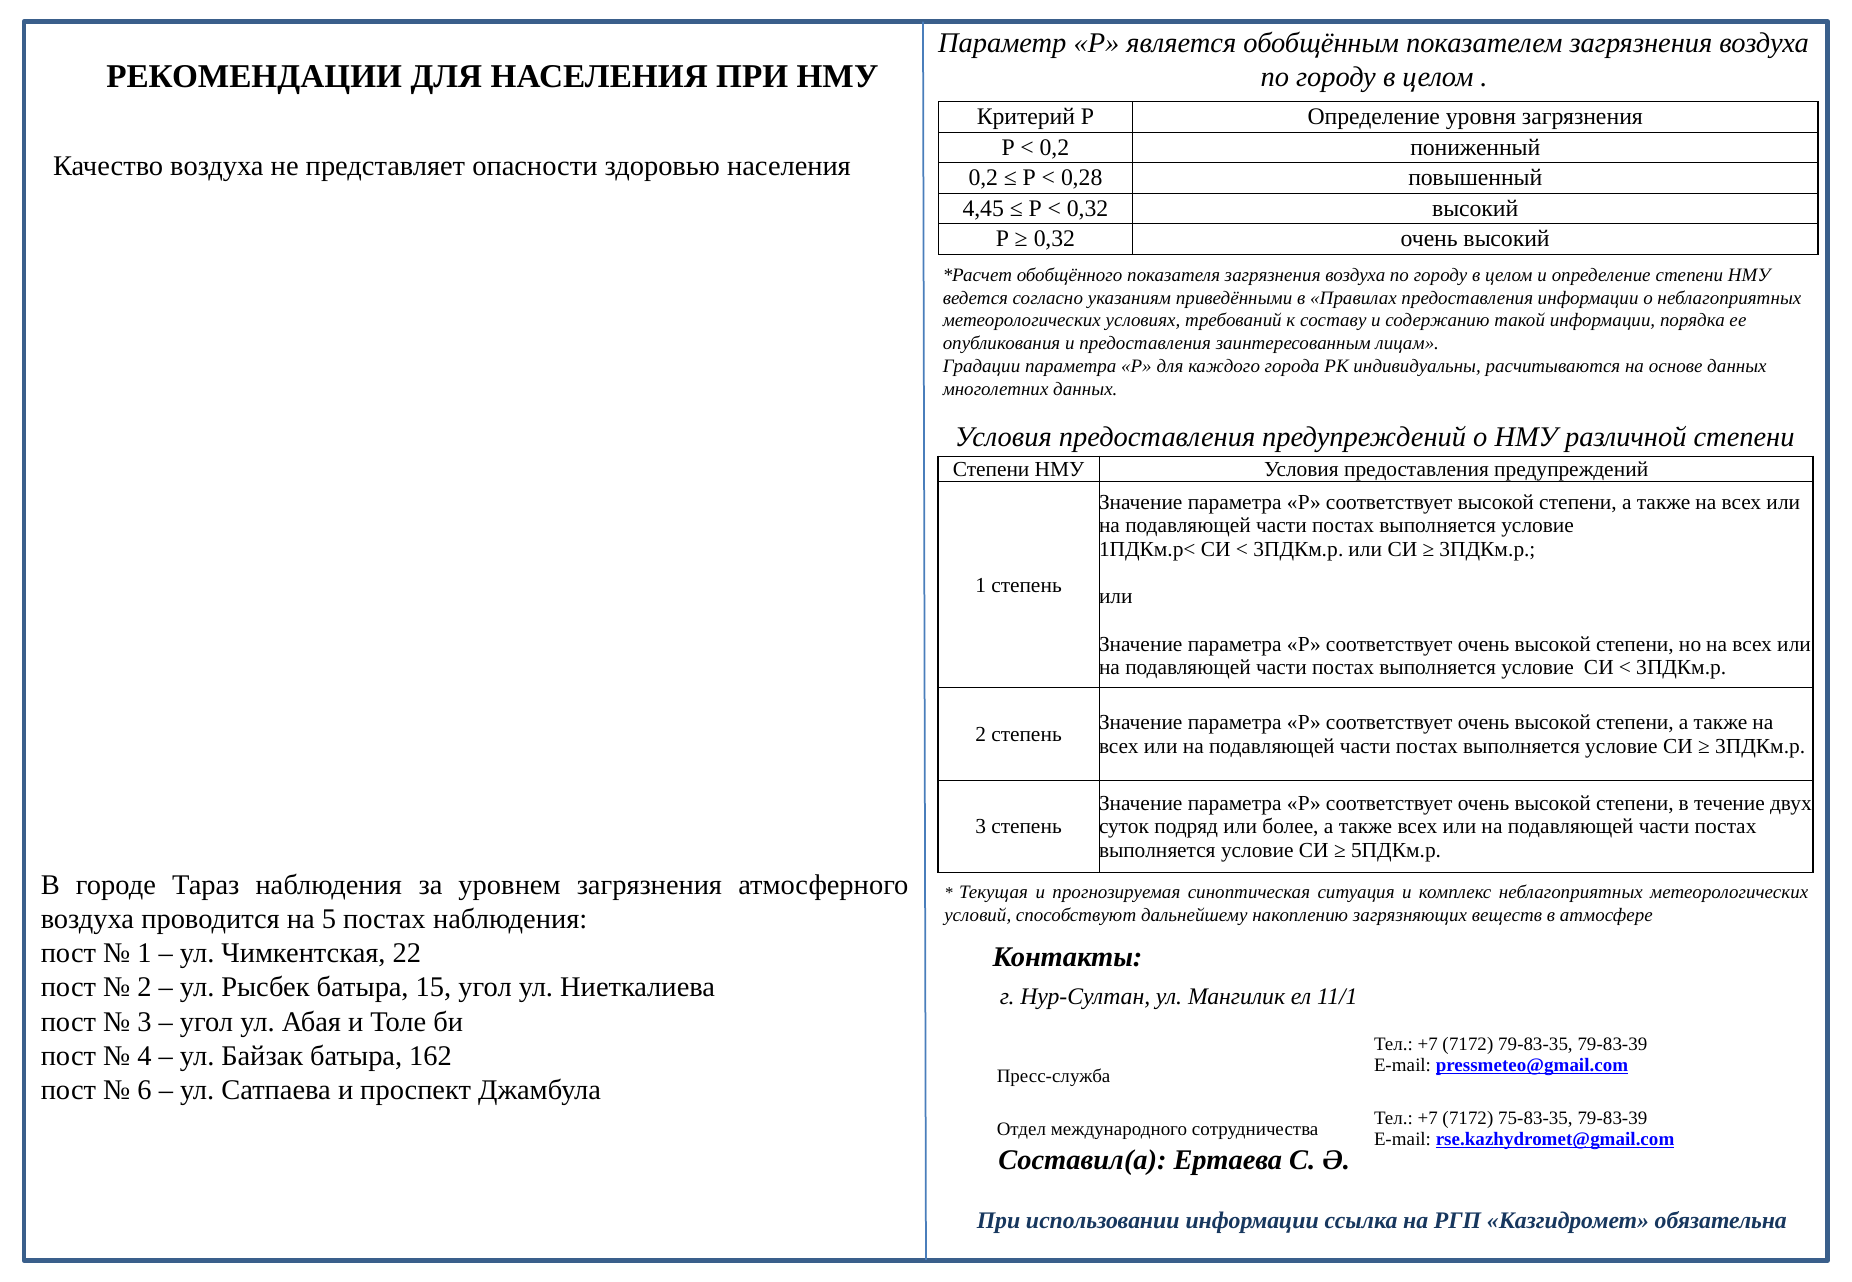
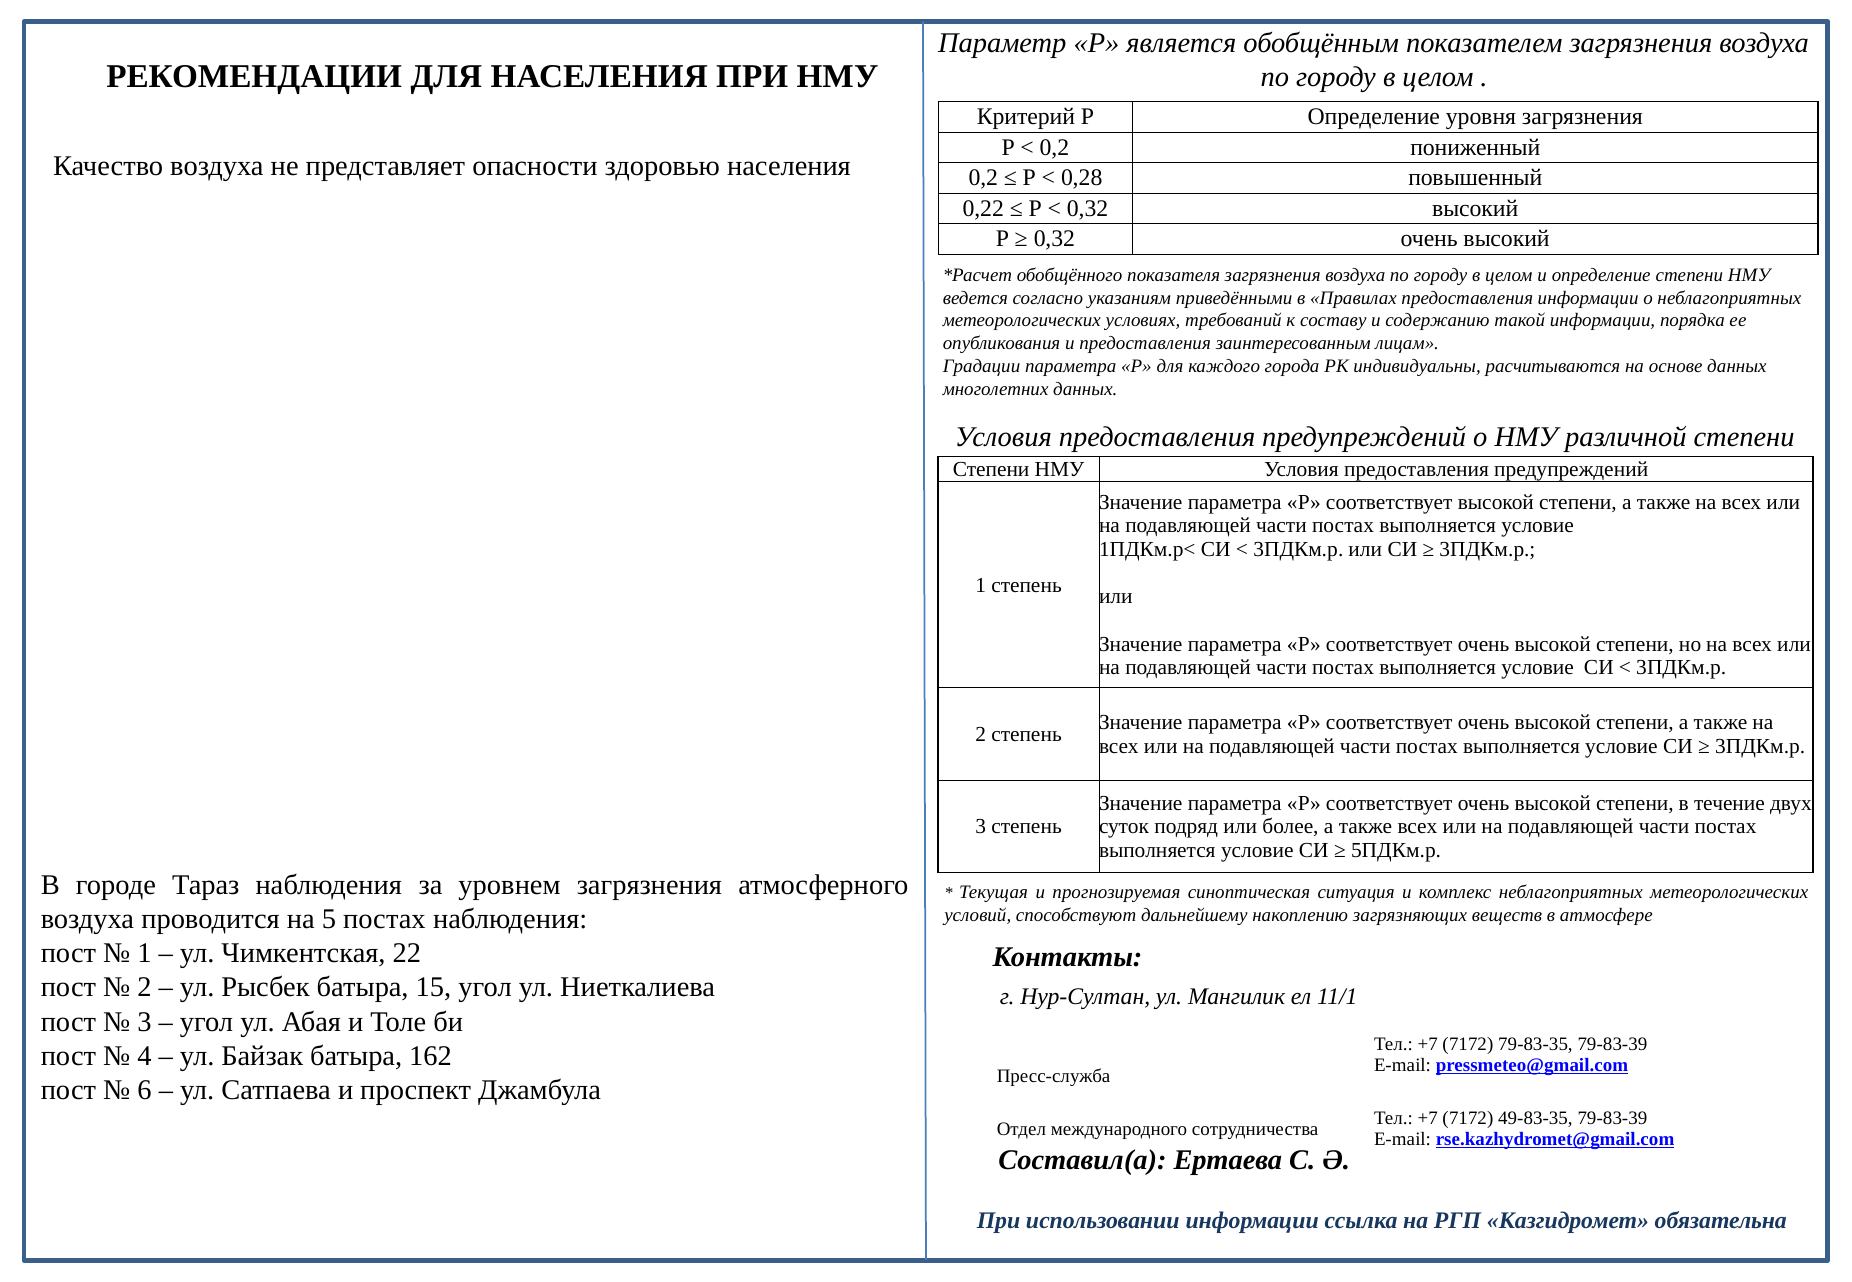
4,45: 4,45 -> 0,22 (983, 208)
75-83-35: 75-83-35 -> 49-83-35 (1535, 1119)
